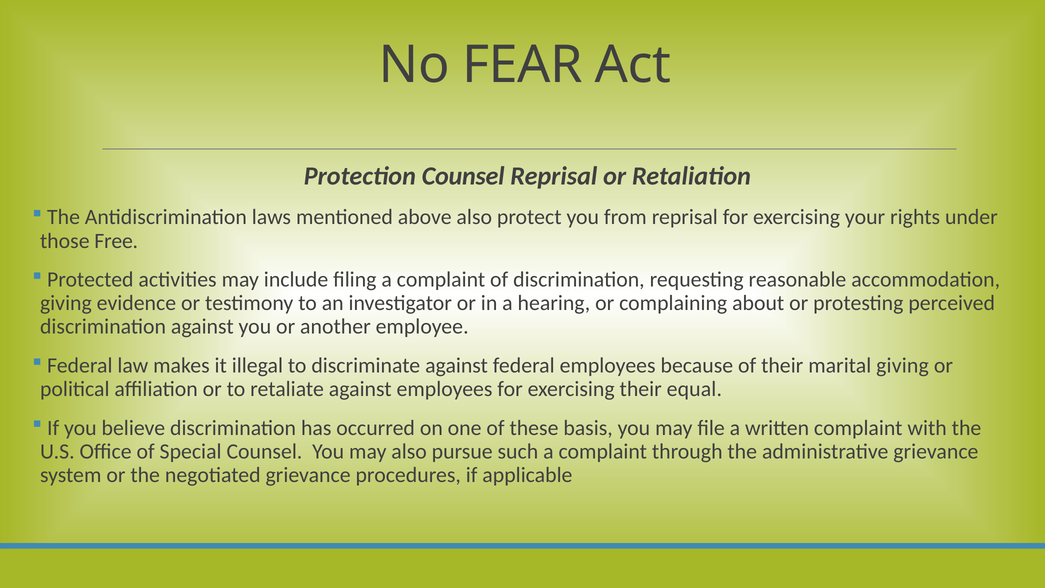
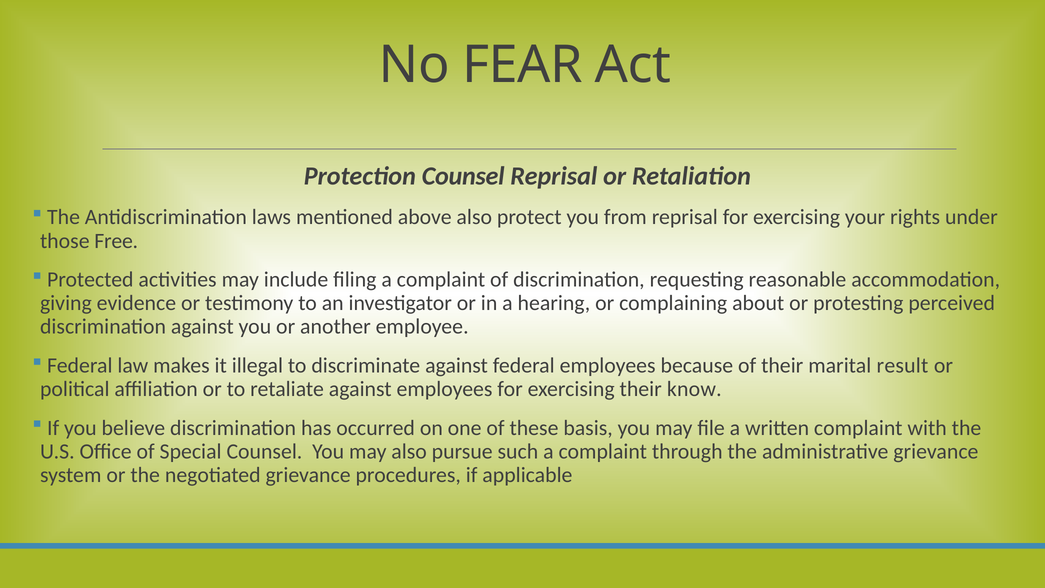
marital giving: giving -> result (902, 365)
equal: equal -> know (694, 389)
